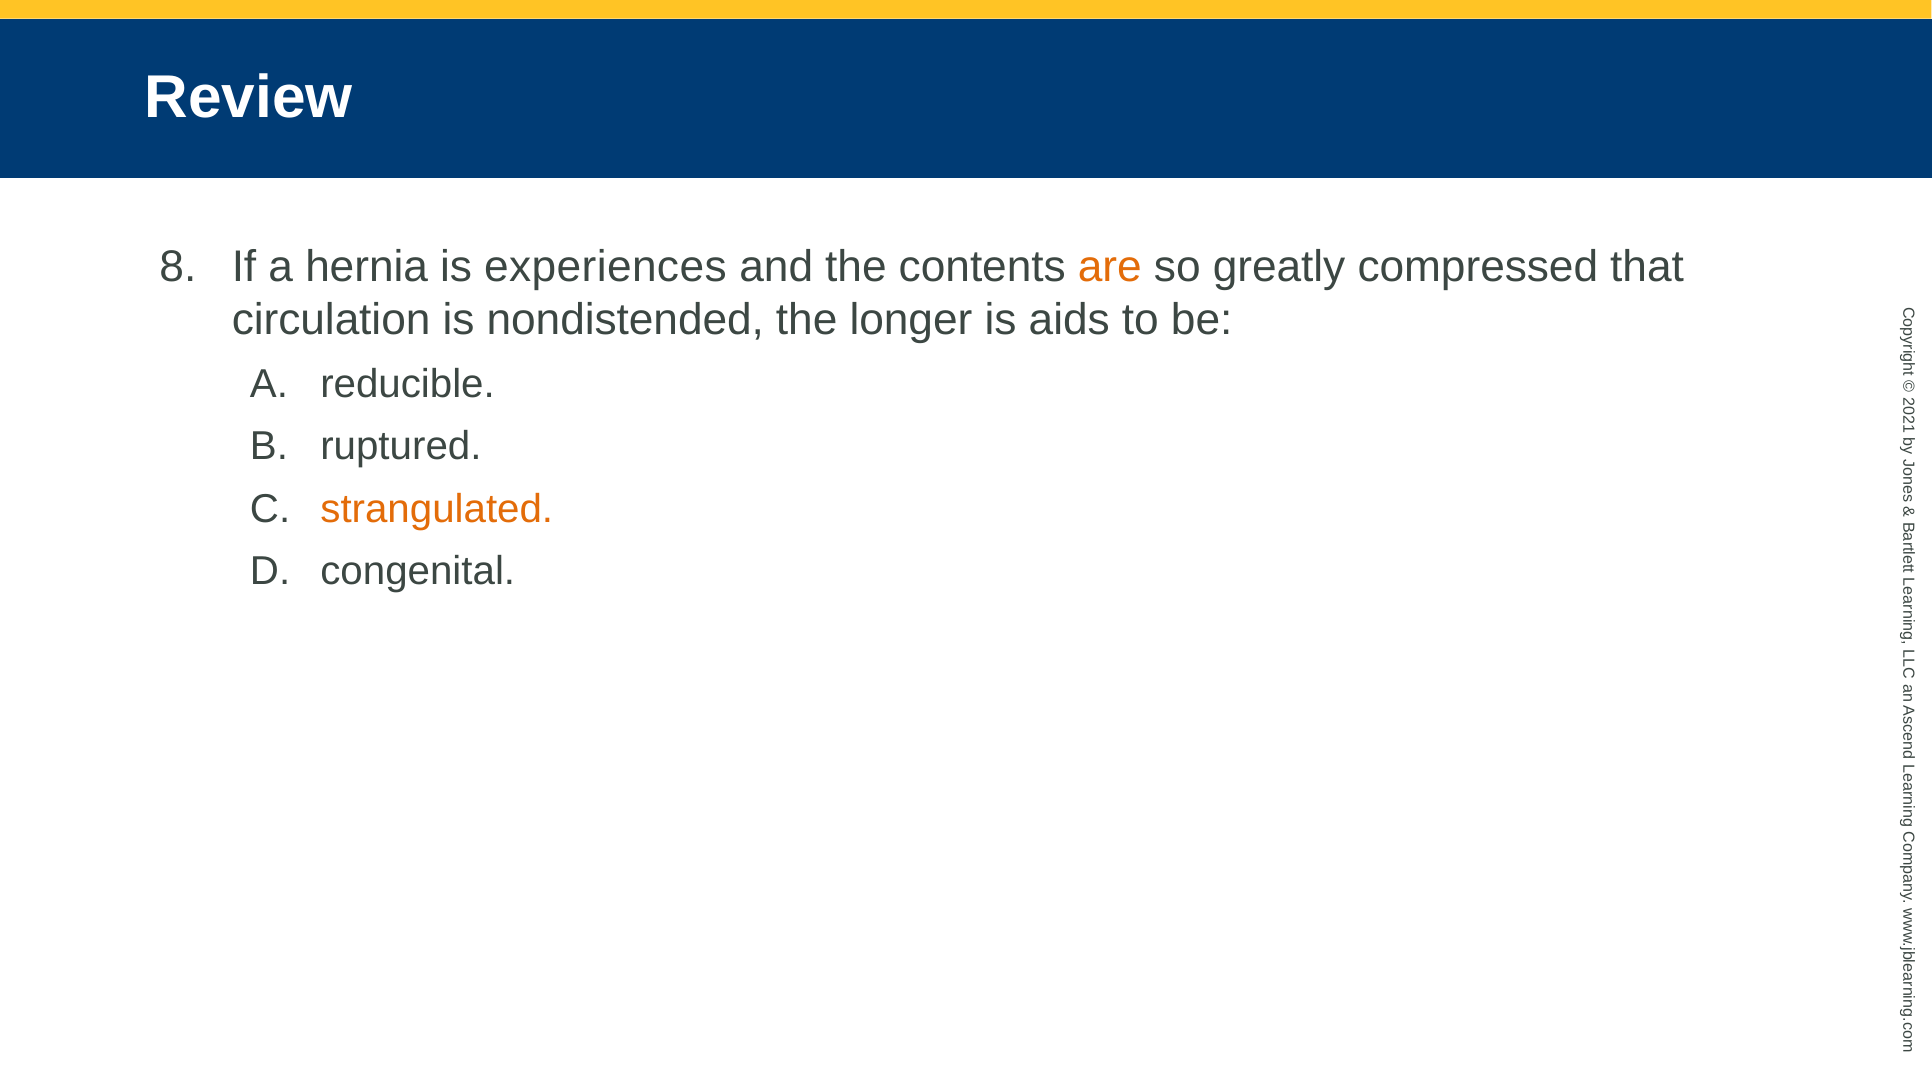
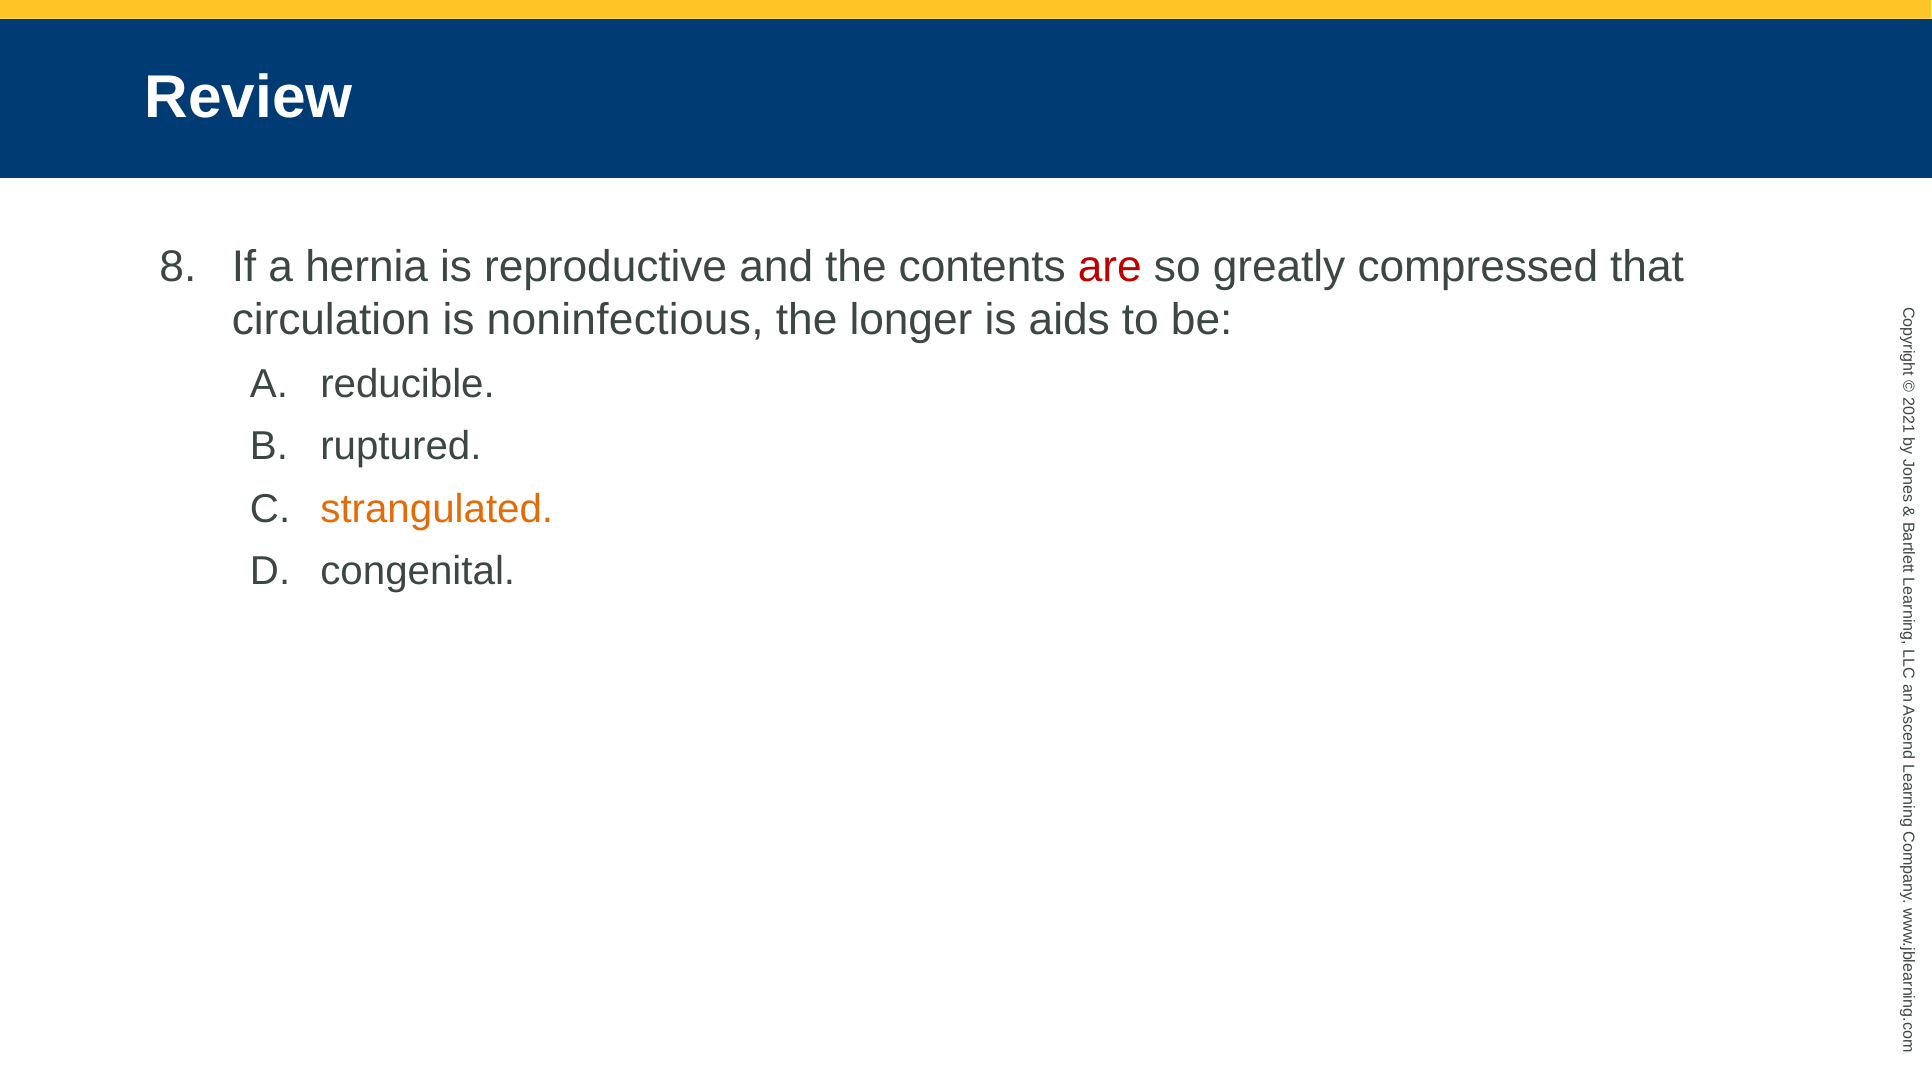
experiences: experiences -> reproductive (606, 266)
are colour: orange -> red (1110, 266)
nondistended: nondistended -> noninfectious (625, 319)
